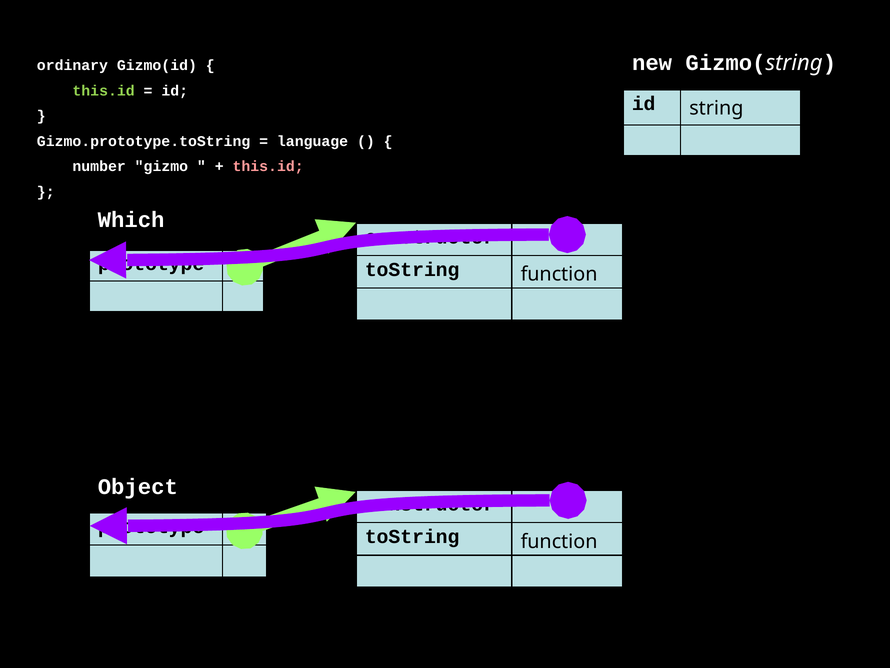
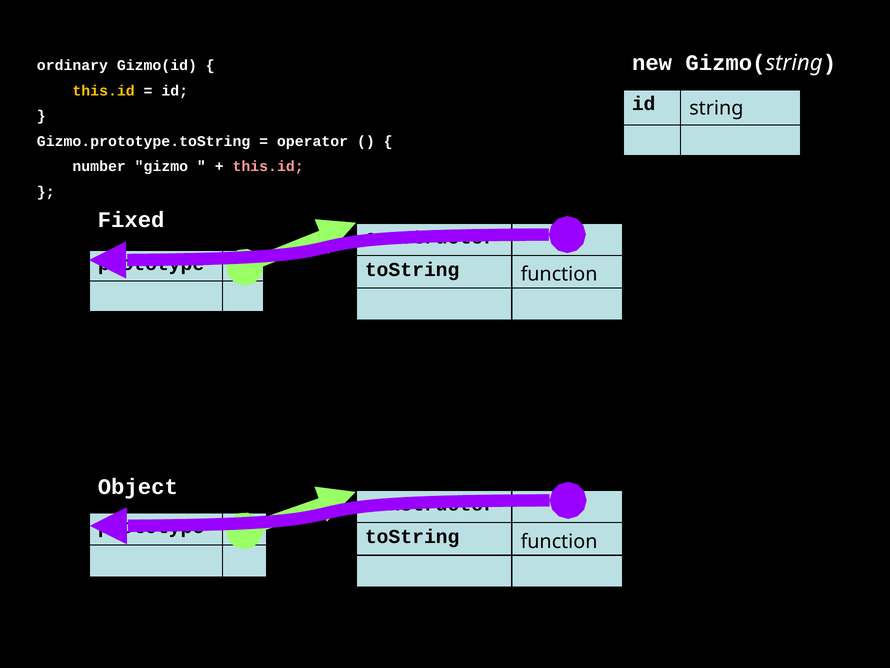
this.id colour: light green -> yellow (104, 91)
language: language -> operator (313, 141)
Which: Which -> Fixed (131, 220)
